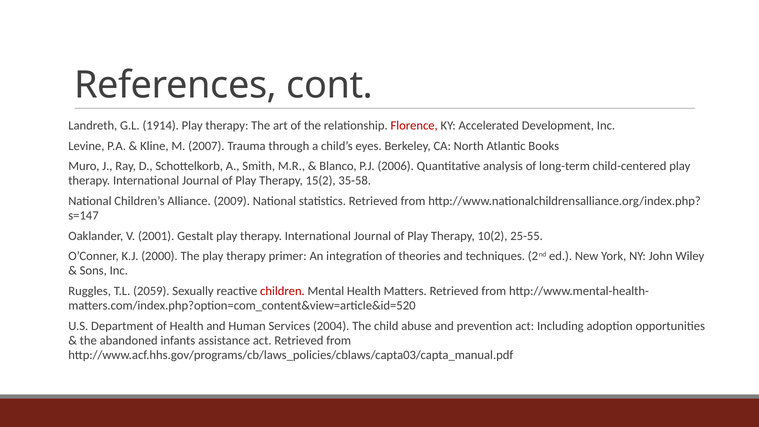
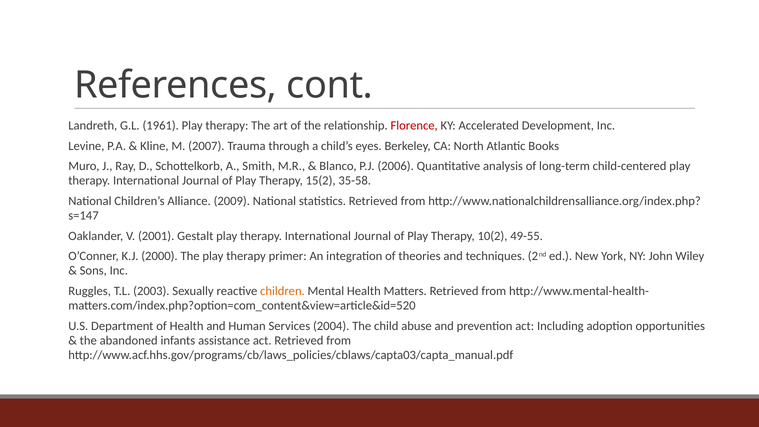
1914: 1914 -> 1961 (161, 126)
25-55: 25-55 -> 49-55 (527, 236)
2059: 2059 -> 2003 (151, 291)
children colour: red -> orange (282, 291)
